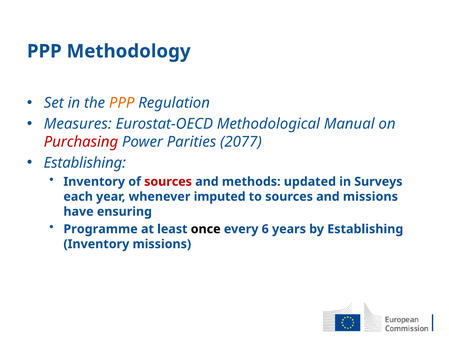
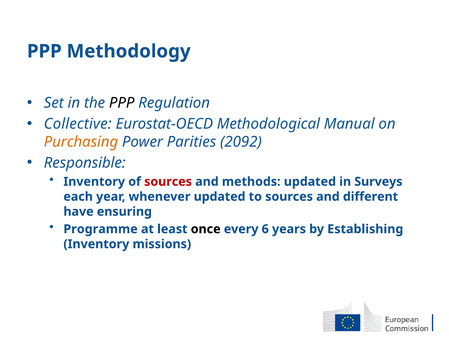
PPP colour: orange -> black (122, 103)
Measures: Measures -> Collective (78, 124)
Purchasing colour: red -> orange (81, 142)
2077: 2077 -> 2092 (241, 142)
Establishing: Establishing -> Responsible (85, 163)
whenever imputed: imputed -> updated (220, 196)
and missions: missions -> different (370, 196)
